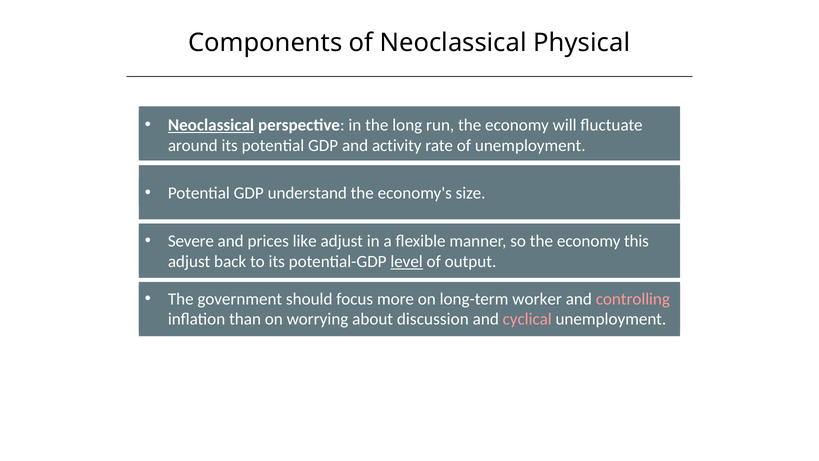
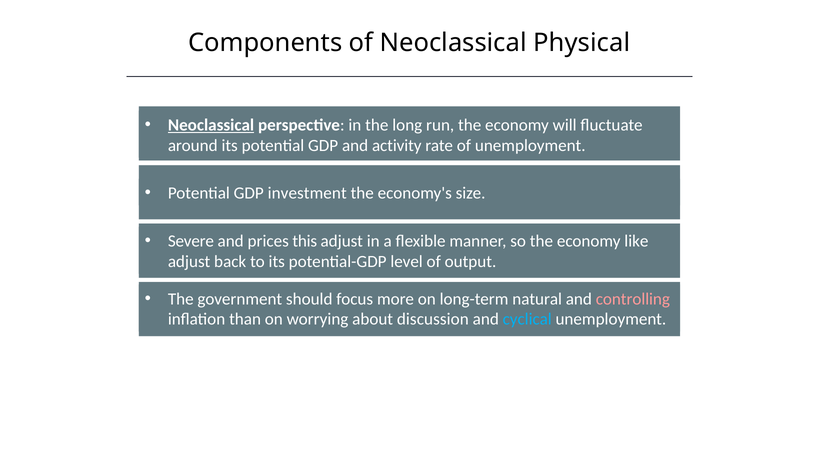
understand: understand -> investment (307, 193)
like: like -> this (305, 241)
this: this -> like (636, 241)
level underline: present -> none (407, 262)
worker: worker -> natural (537, 299)
cyclical colour: pink -> light blue (527, 319)
